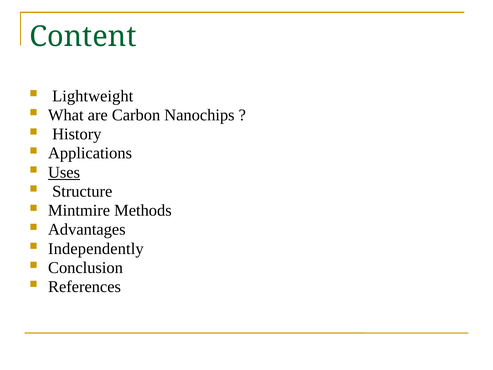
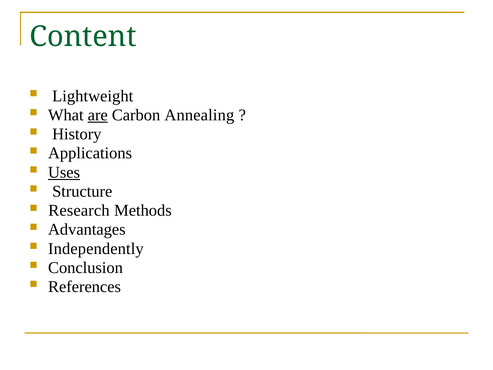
are underline: none -> present (98, 115)
Nanochips: Nanochips -> Annealing (199, 115)
Mintmire: Mintmire -> Research (79, 210)
